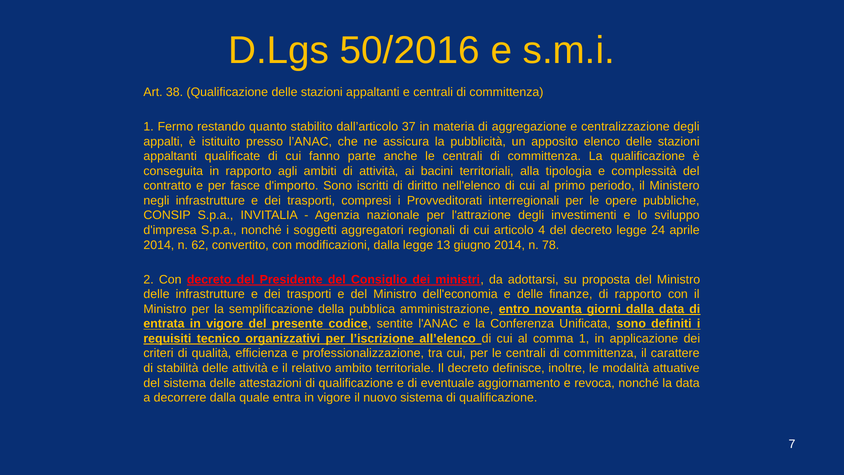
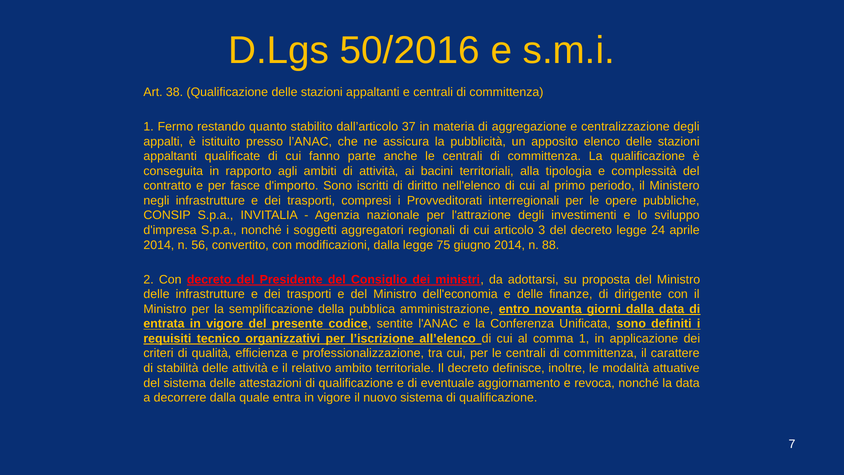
4: 4 -> 3 (542, 230)
62: 62 -> 56 (200, 245)
13: 13 -> 75 (443, 245)
78: 78 -> 88 (551, 245)
di rapporto: rapporto -> dirigente (638, 294)
